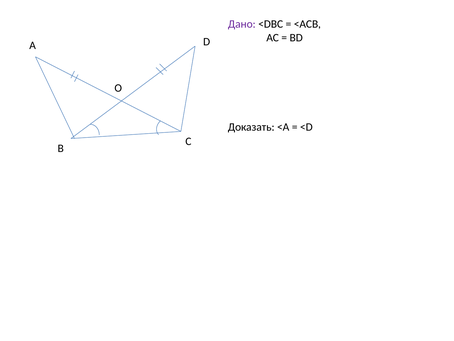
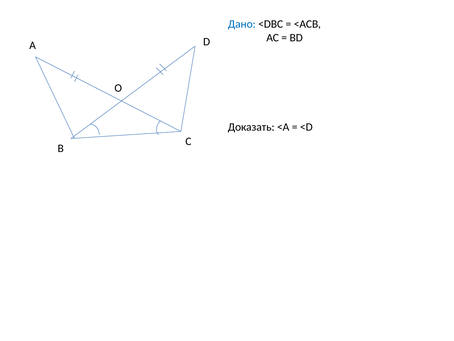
Дано colour: purple -> blue (242, 24)
